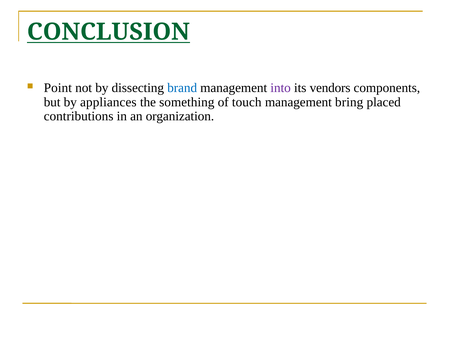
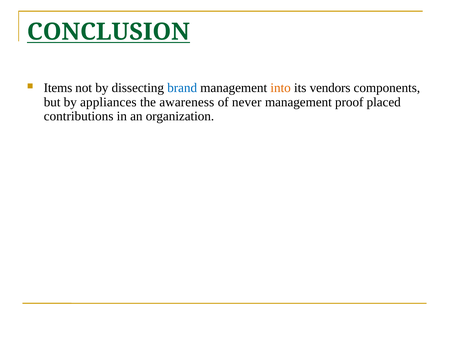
Point: Point -> Items (58, 88)
into colour: purple -> orange (281, 88)
something: something -> awareness (187, 102)
touch: touch -> never (247, 102)
bring: bring -> proof (349, 102)
